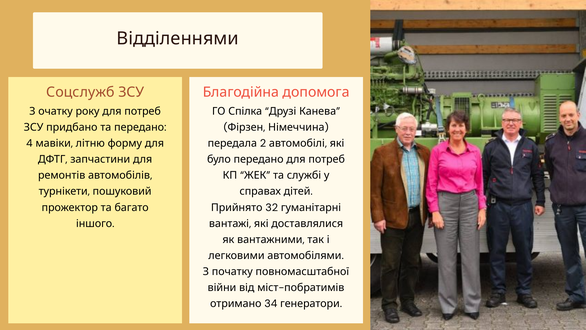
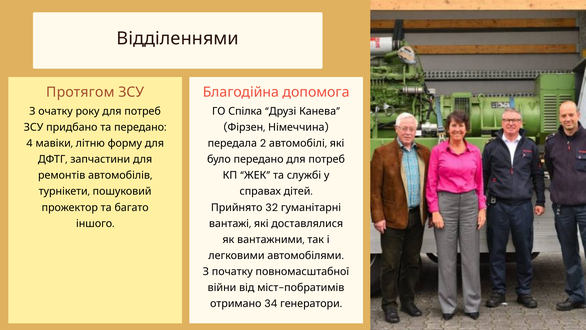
Соцслужб: Соцслужб -> Протягом (80, 92)
